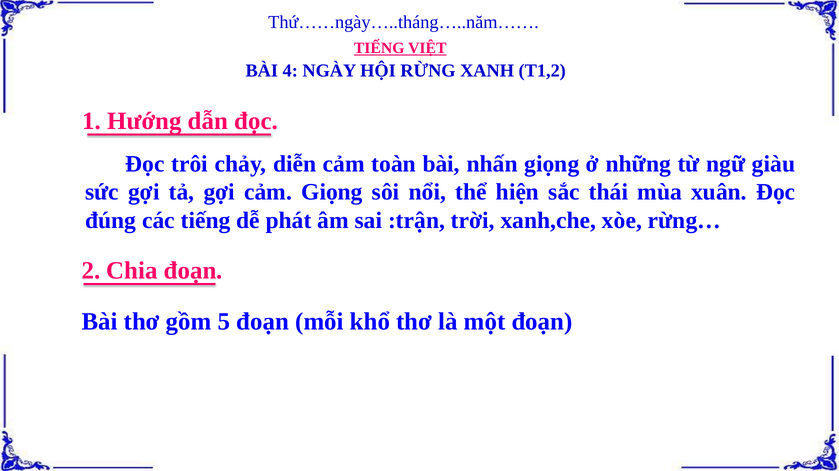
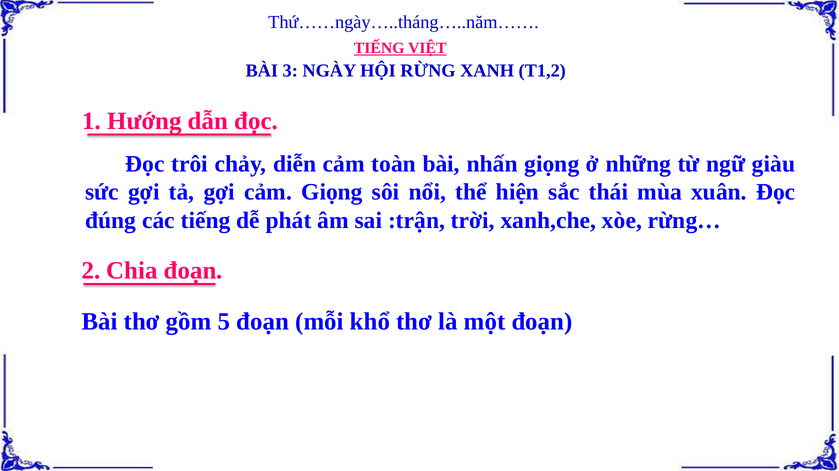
4: 4 -> 3 (290, 71)
